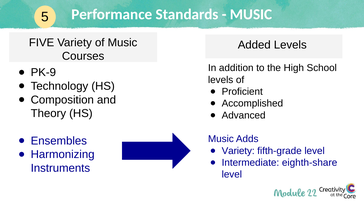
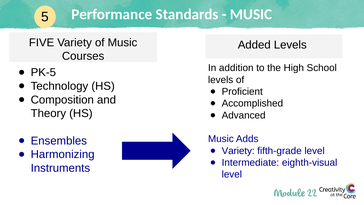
PK-9: PK-9 -> PK-5 (43, 72)
eighth-share: eighth-share -> eighth-visual (310, 162)
